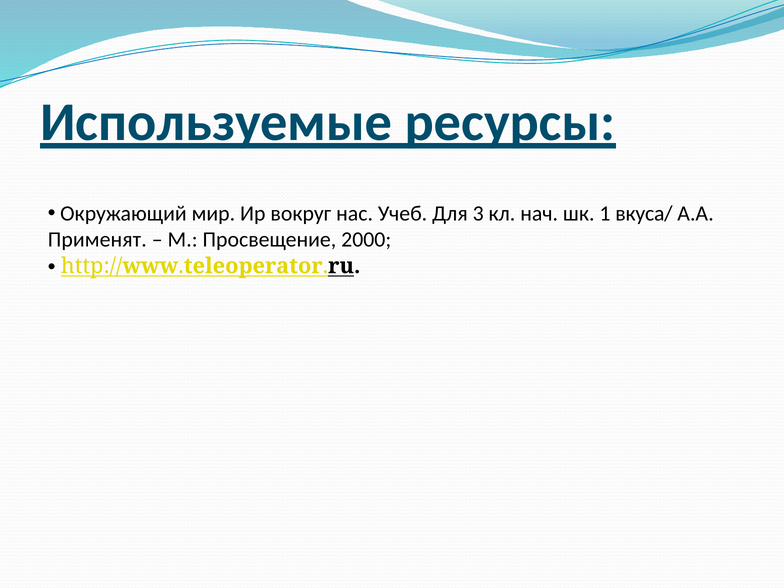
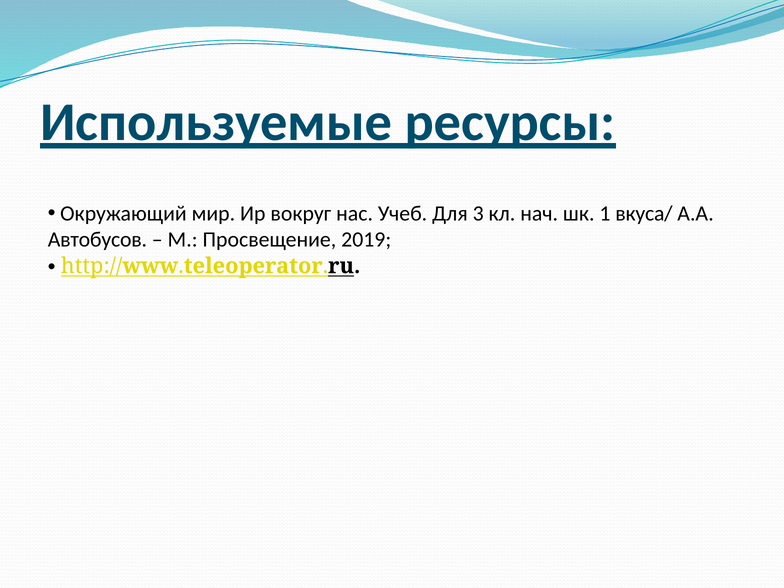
Применят: Применят -> Автобусов (97, 240)
2000: 2000 -> 2019 (366, 240)
